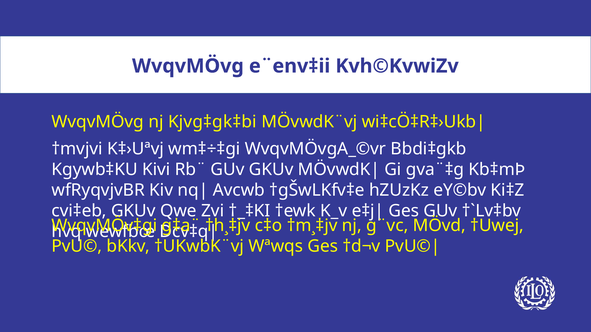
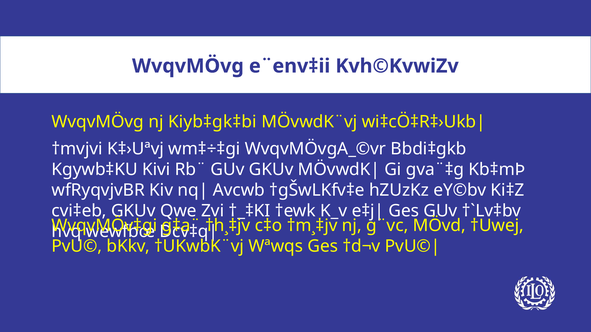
Kjvg‡gk‡bi: Kjvg‡gk‡bi -> Kiyb‡gk‡bi (212, 122)
